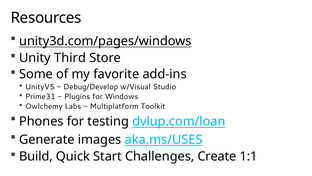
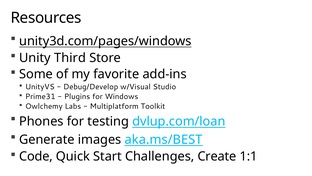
aka.ms/USES: aka.ms/USES -> aka.ms/BEST (164, 139)
Build: Build -> Code (36, 156)
